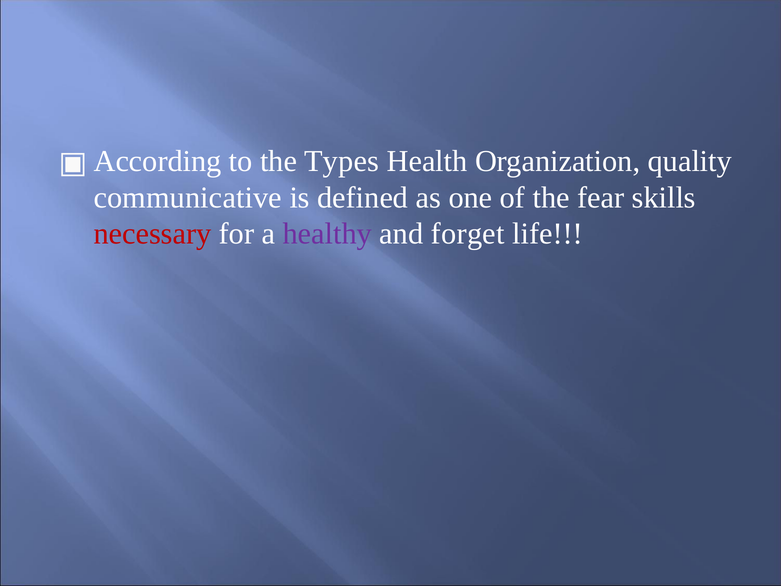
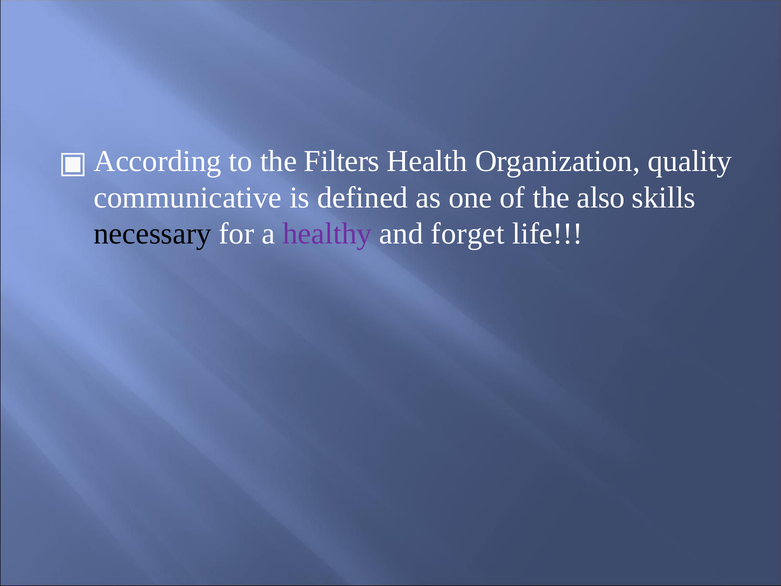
Types: Types -> Filters (342, 161)
fear: fear -> also (601, 197)
necessary colour: red -> black (153, 234)
